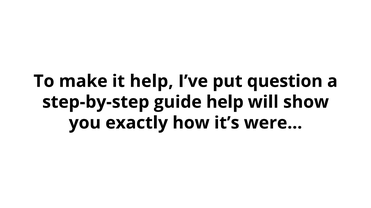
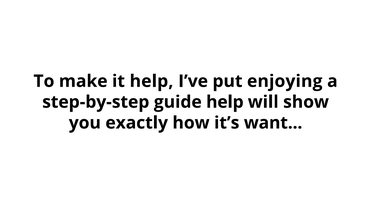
question: question -> enjoying (285, 81)
were: were -> want (273, 123)
